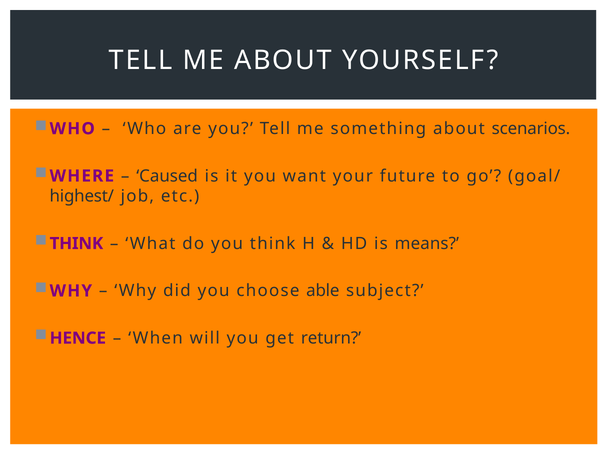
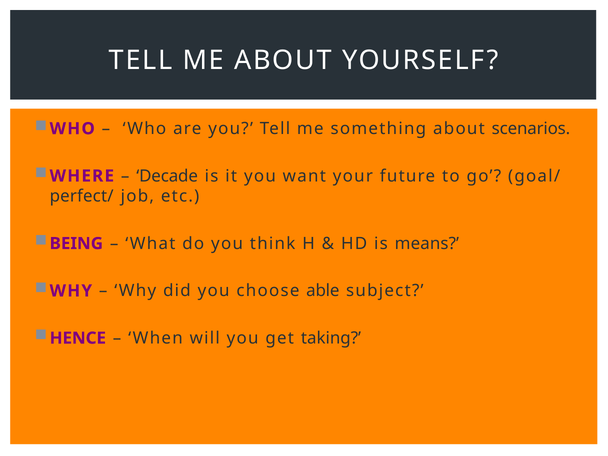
Caused: Caused -> Decade (167, 176)
highest/: highest/ -> perfect/ (82, 196)
THINK: THINK -> BEING (76, 244)
return: return -> taking (331, 338)
